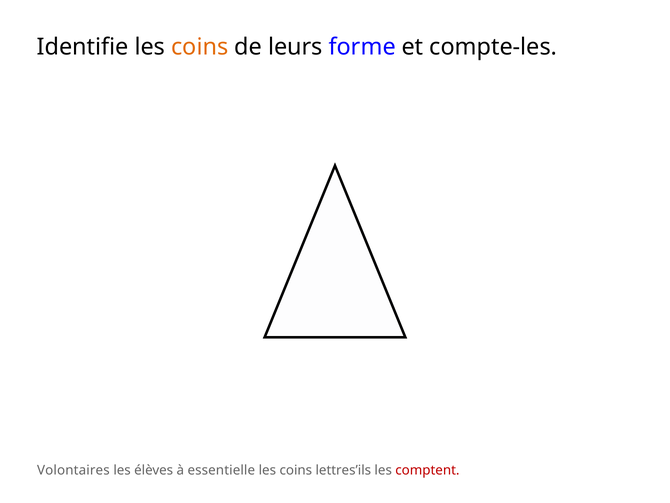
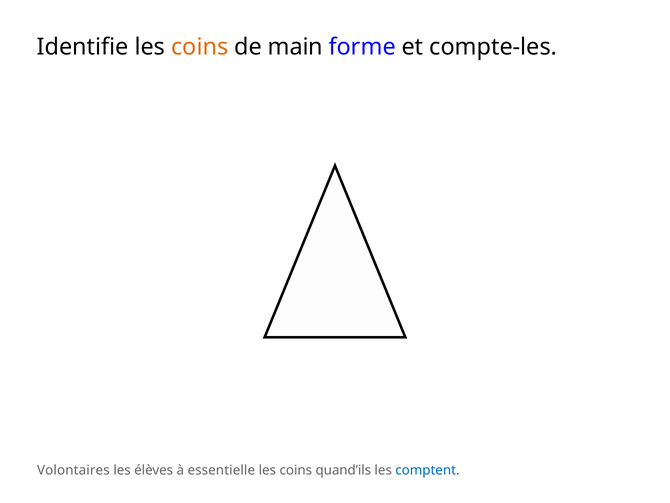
leurs: leurs -> main (295, 47)
lettres’ils: lettres’ils -> quand’ils (343, 470)
comptent colour: red -> blue (427, 470)
